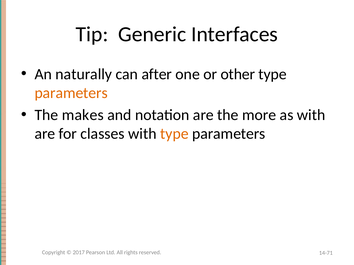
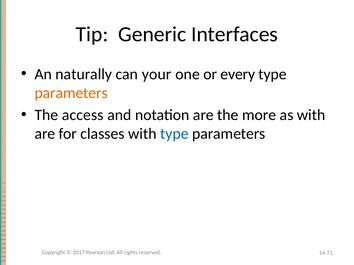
after: after -> your (157, 74)
other: other -> every (238, 74)
makes: makes -> access (83, 115)
type colour: orange -> blue (174, 134)
